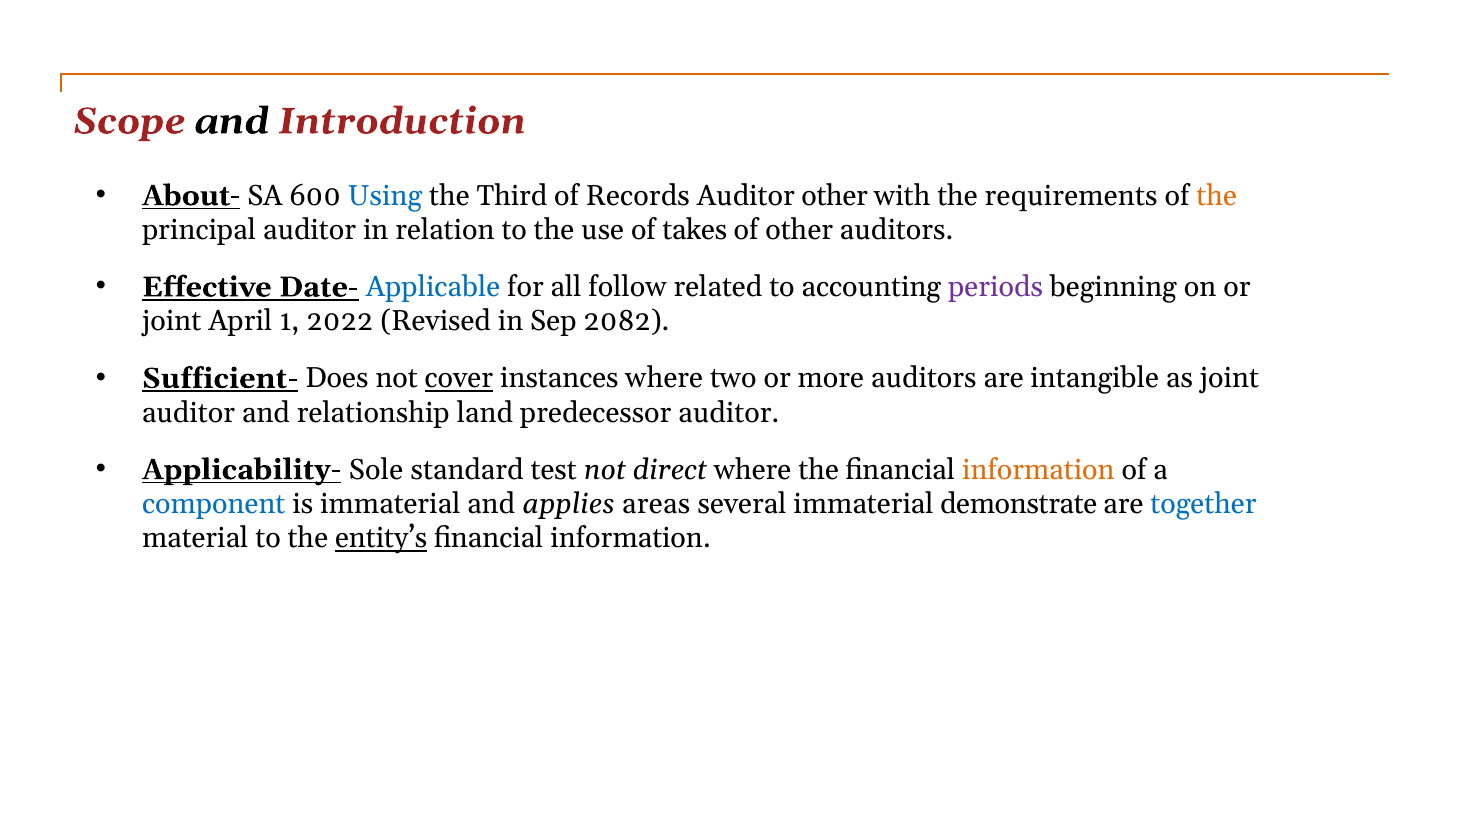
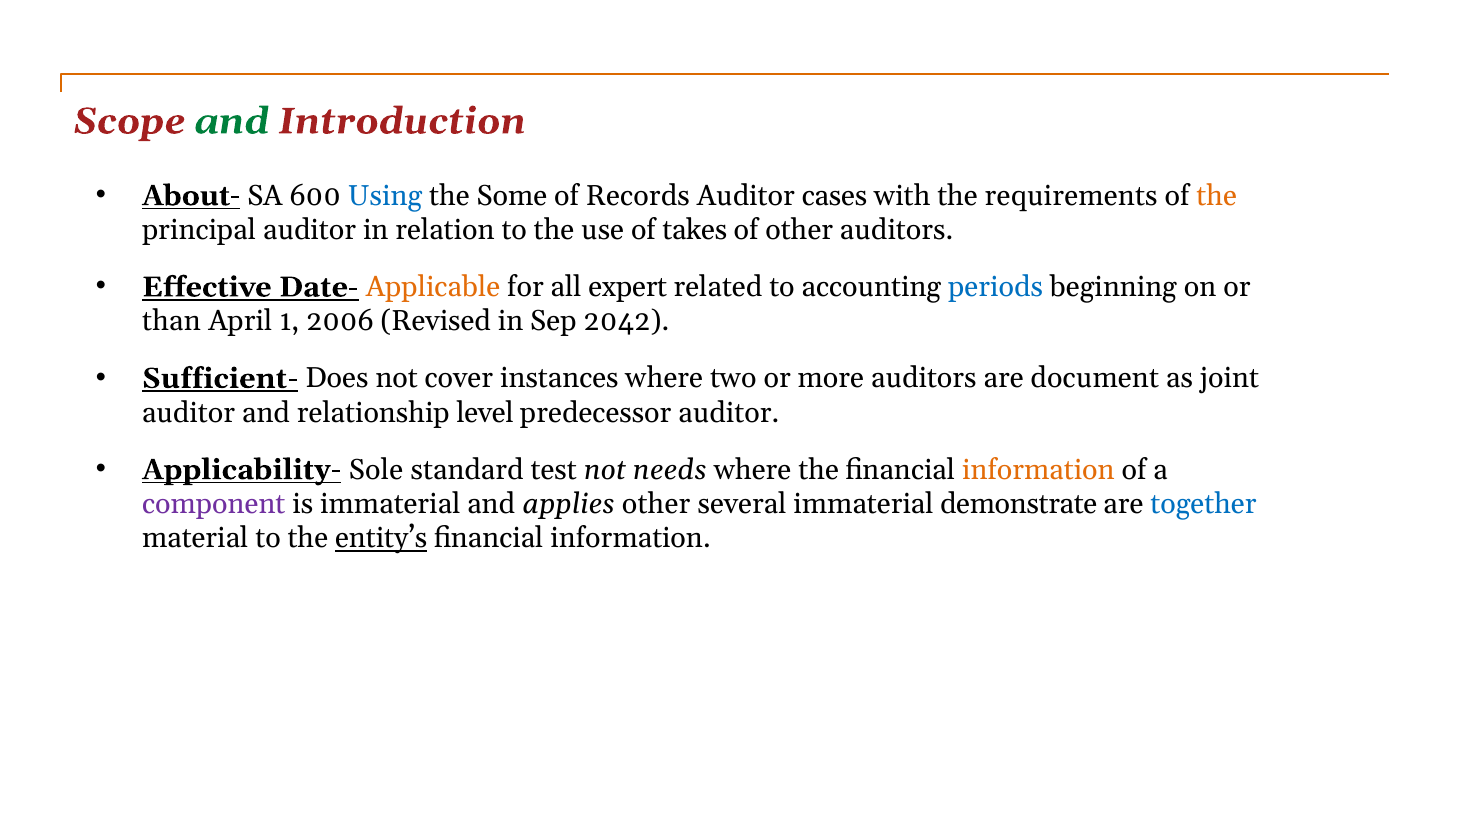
and colour: black -> green (232, 121)
Third: Third -> Some (512, 196)
Auditor other: other -> cases (835, 196)
Applicable colour: blue -> orange (433, 287)
follow: follow -> expert (628, 287)
periods colour: purple -> blue (996, 287)
joint: joint -> than (171, 322)
2022: 2022 -> 2006 (340, 322)
2082: 2082 -> 2042 (626, 322)
cover underline: present -> none (459, 379)
intangible: intangible -> document (1095, 379)
land: land -> level (485, 413)
direct: direct -> needs (670, 470)
component colour: blue -> purple (214, 505)
applies areas: areas -> other (656, 505)
